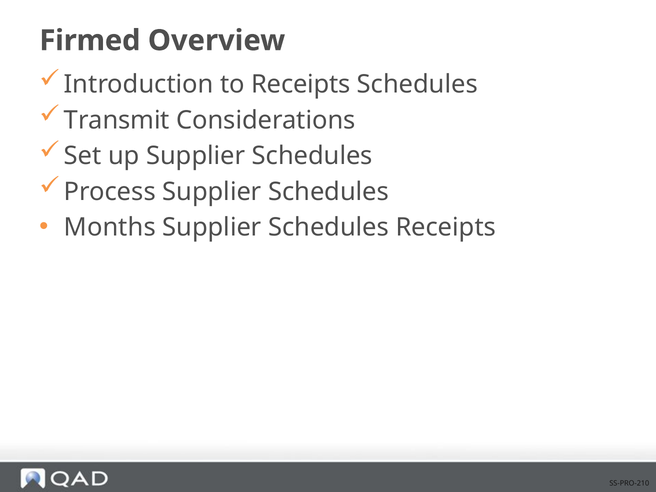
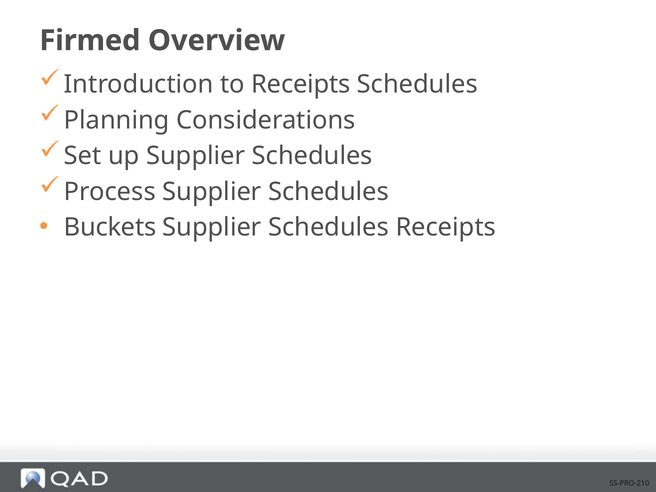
Transmit: Transmit -> Planning (117, 120)
Months: Months -> Buckets (110, 227)
